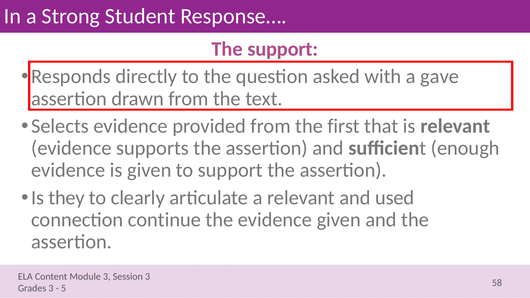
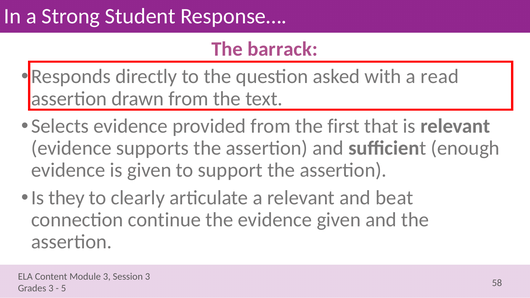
The support: support -> barrack (283, 49)
gave: gave -> read (440, 77)
used: used -> beat (394, 198)
